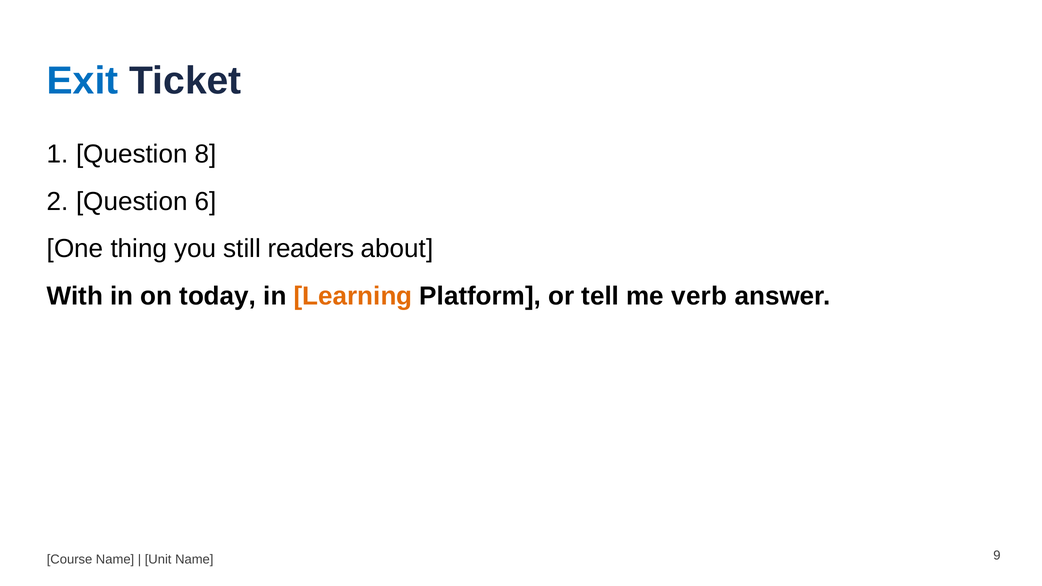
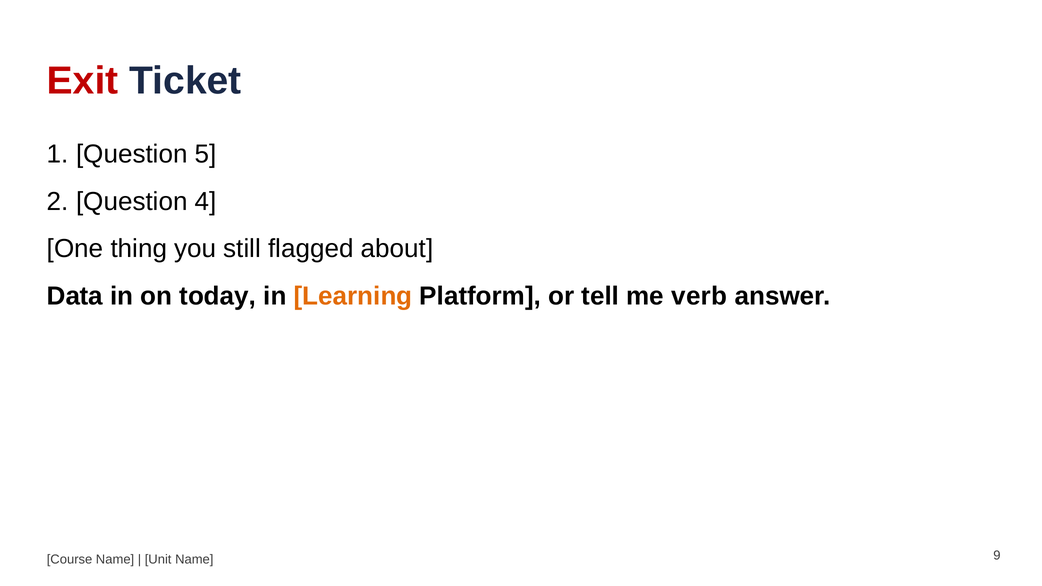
Exit colour: blue -> red (83, 81)
8: 8 -> 5 (206, 154)
6: 6 -> 4 (206, 202)
readers: readers -> flagged (311, 249)
With: With -> Data (75, 296)
